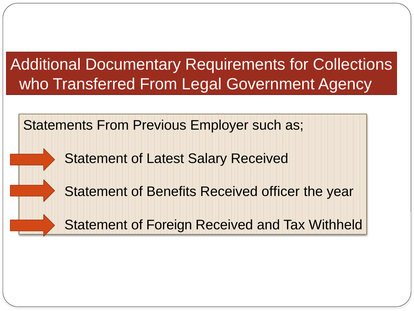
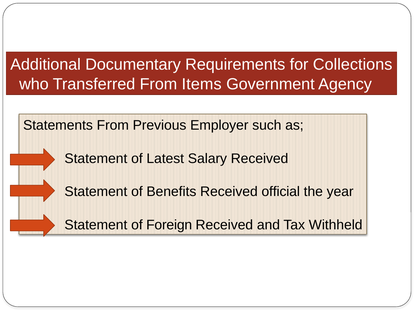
Legal: Legal -> Items (202, 84)
officer: officer -> official (281, 191)
